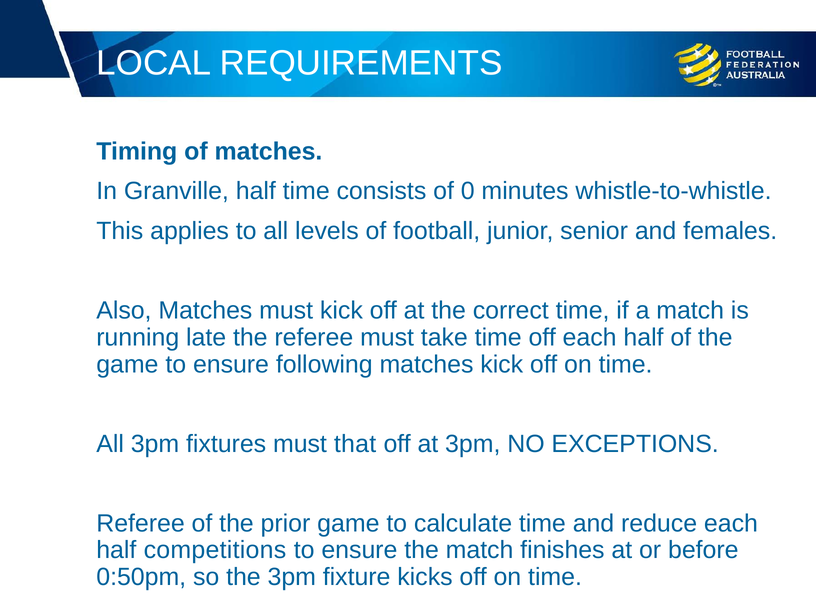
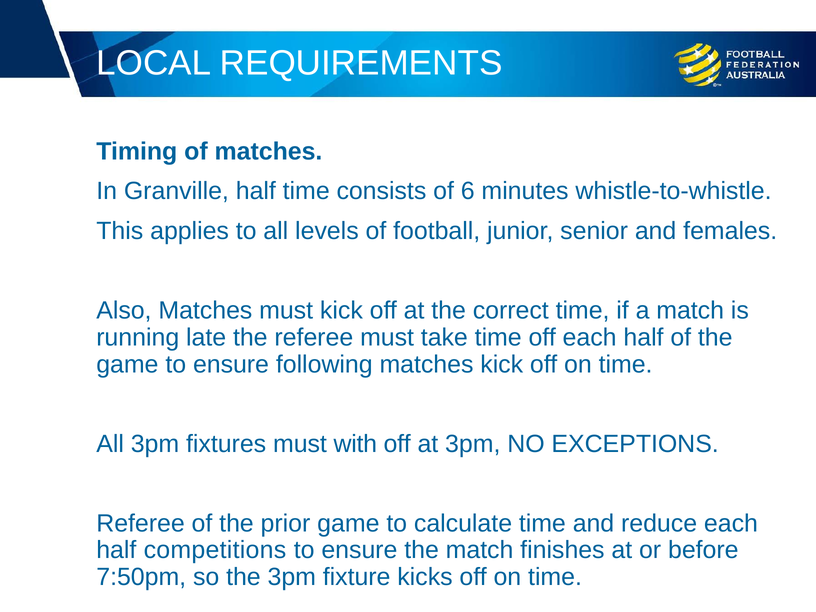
0: 0 -> 6 (468, 191)
that: that -> with (355, 444)
0:50pm: 0:50pm -> 7:50pm (141, 577)
